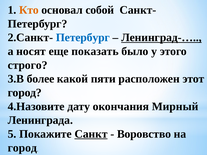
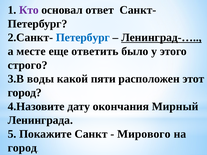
Кто colour: orange -> purple (29, 10)
собой: собой -> ответ (100, 10)
носят: носят -> месте (31, 51)
показать: показать -> ответить (95, 51)
более: более -> воды (40, 79)
Санкт underline: present -> none (91, 134)
Воровство: Воровство -> Мирового (144, 134)
